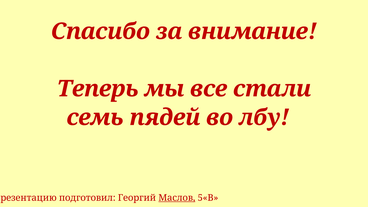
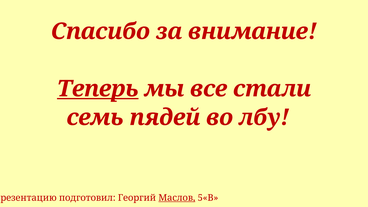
Теперь underline: none -> present (98, 89)
